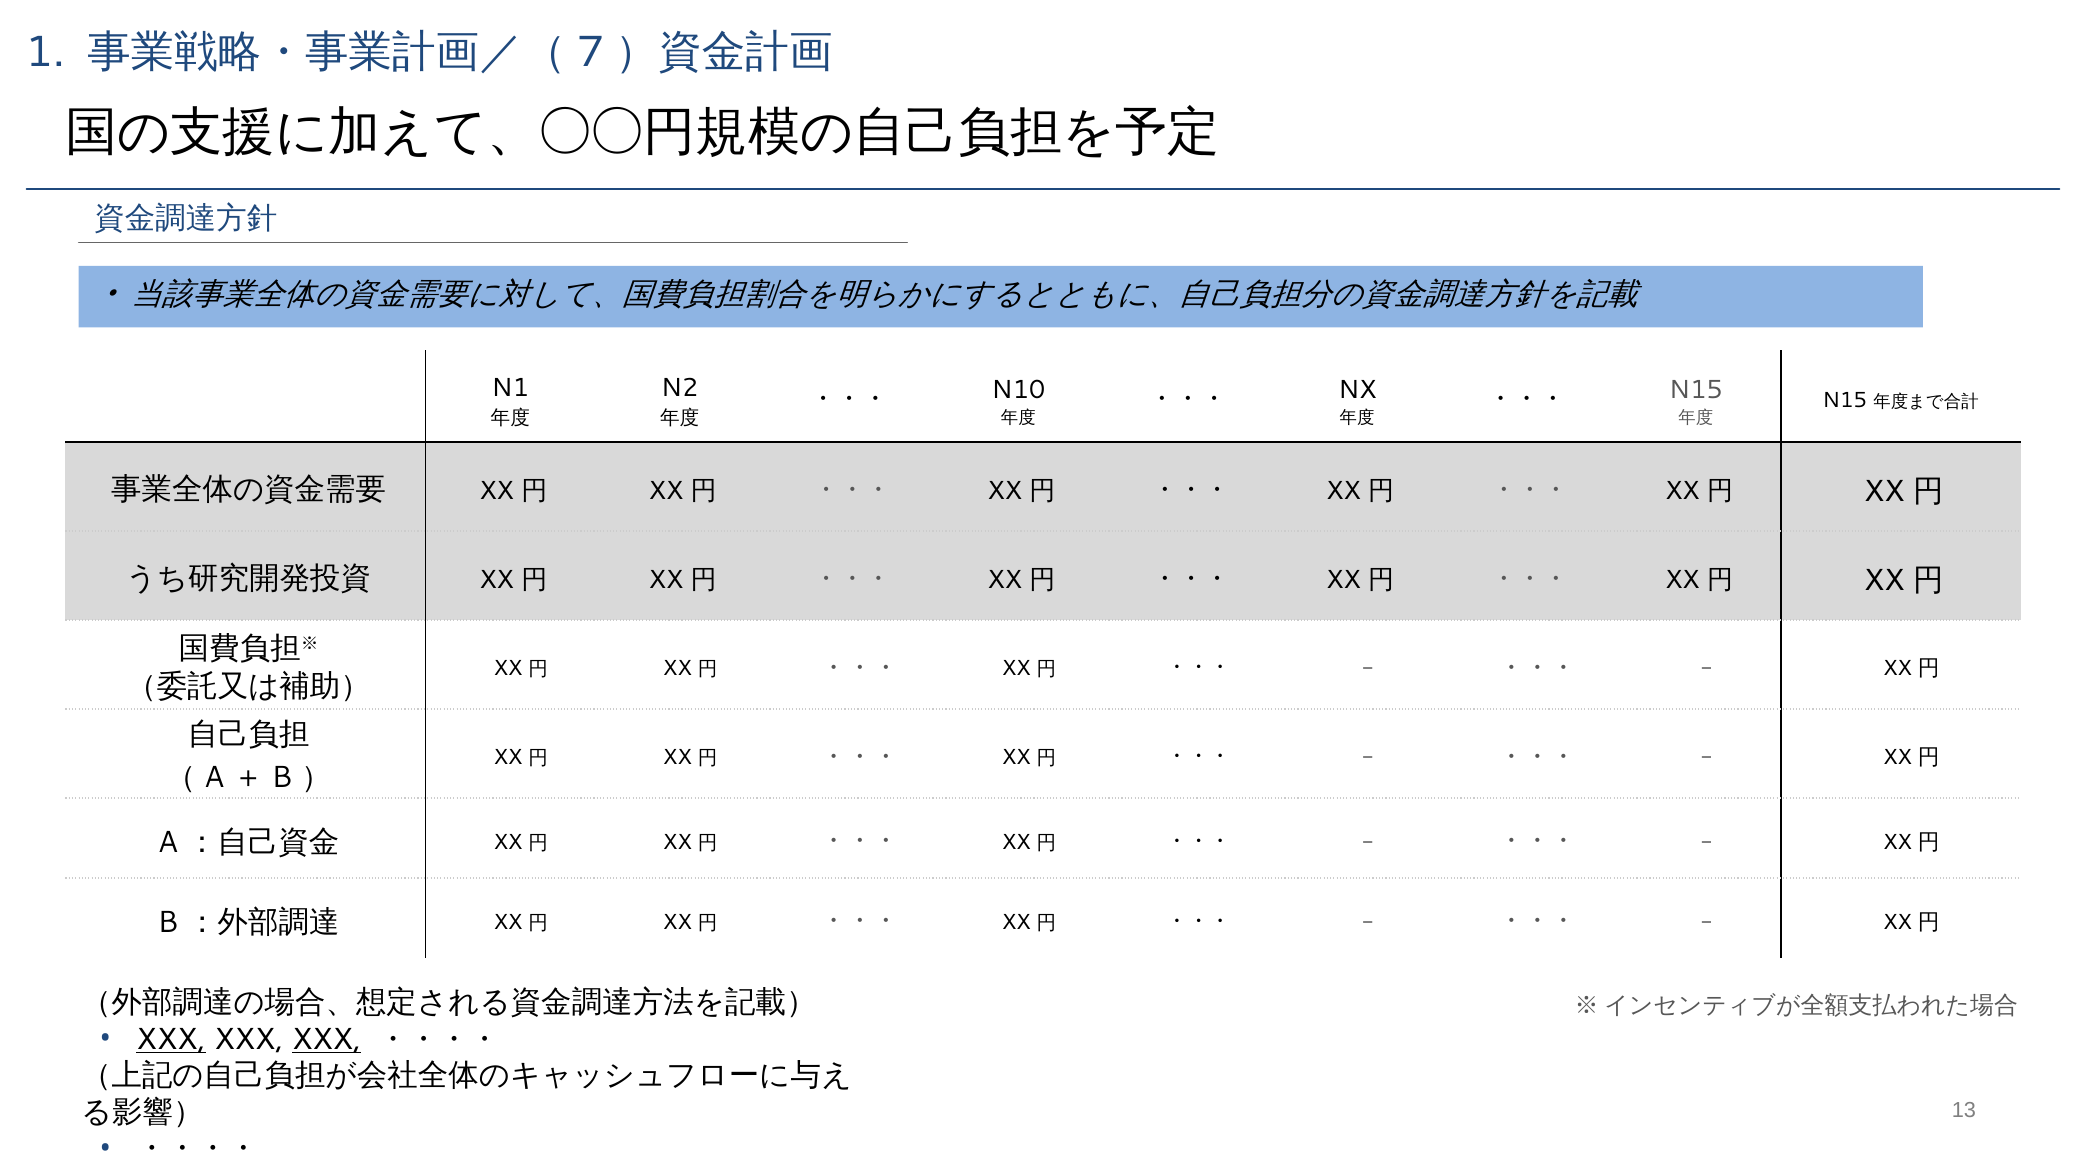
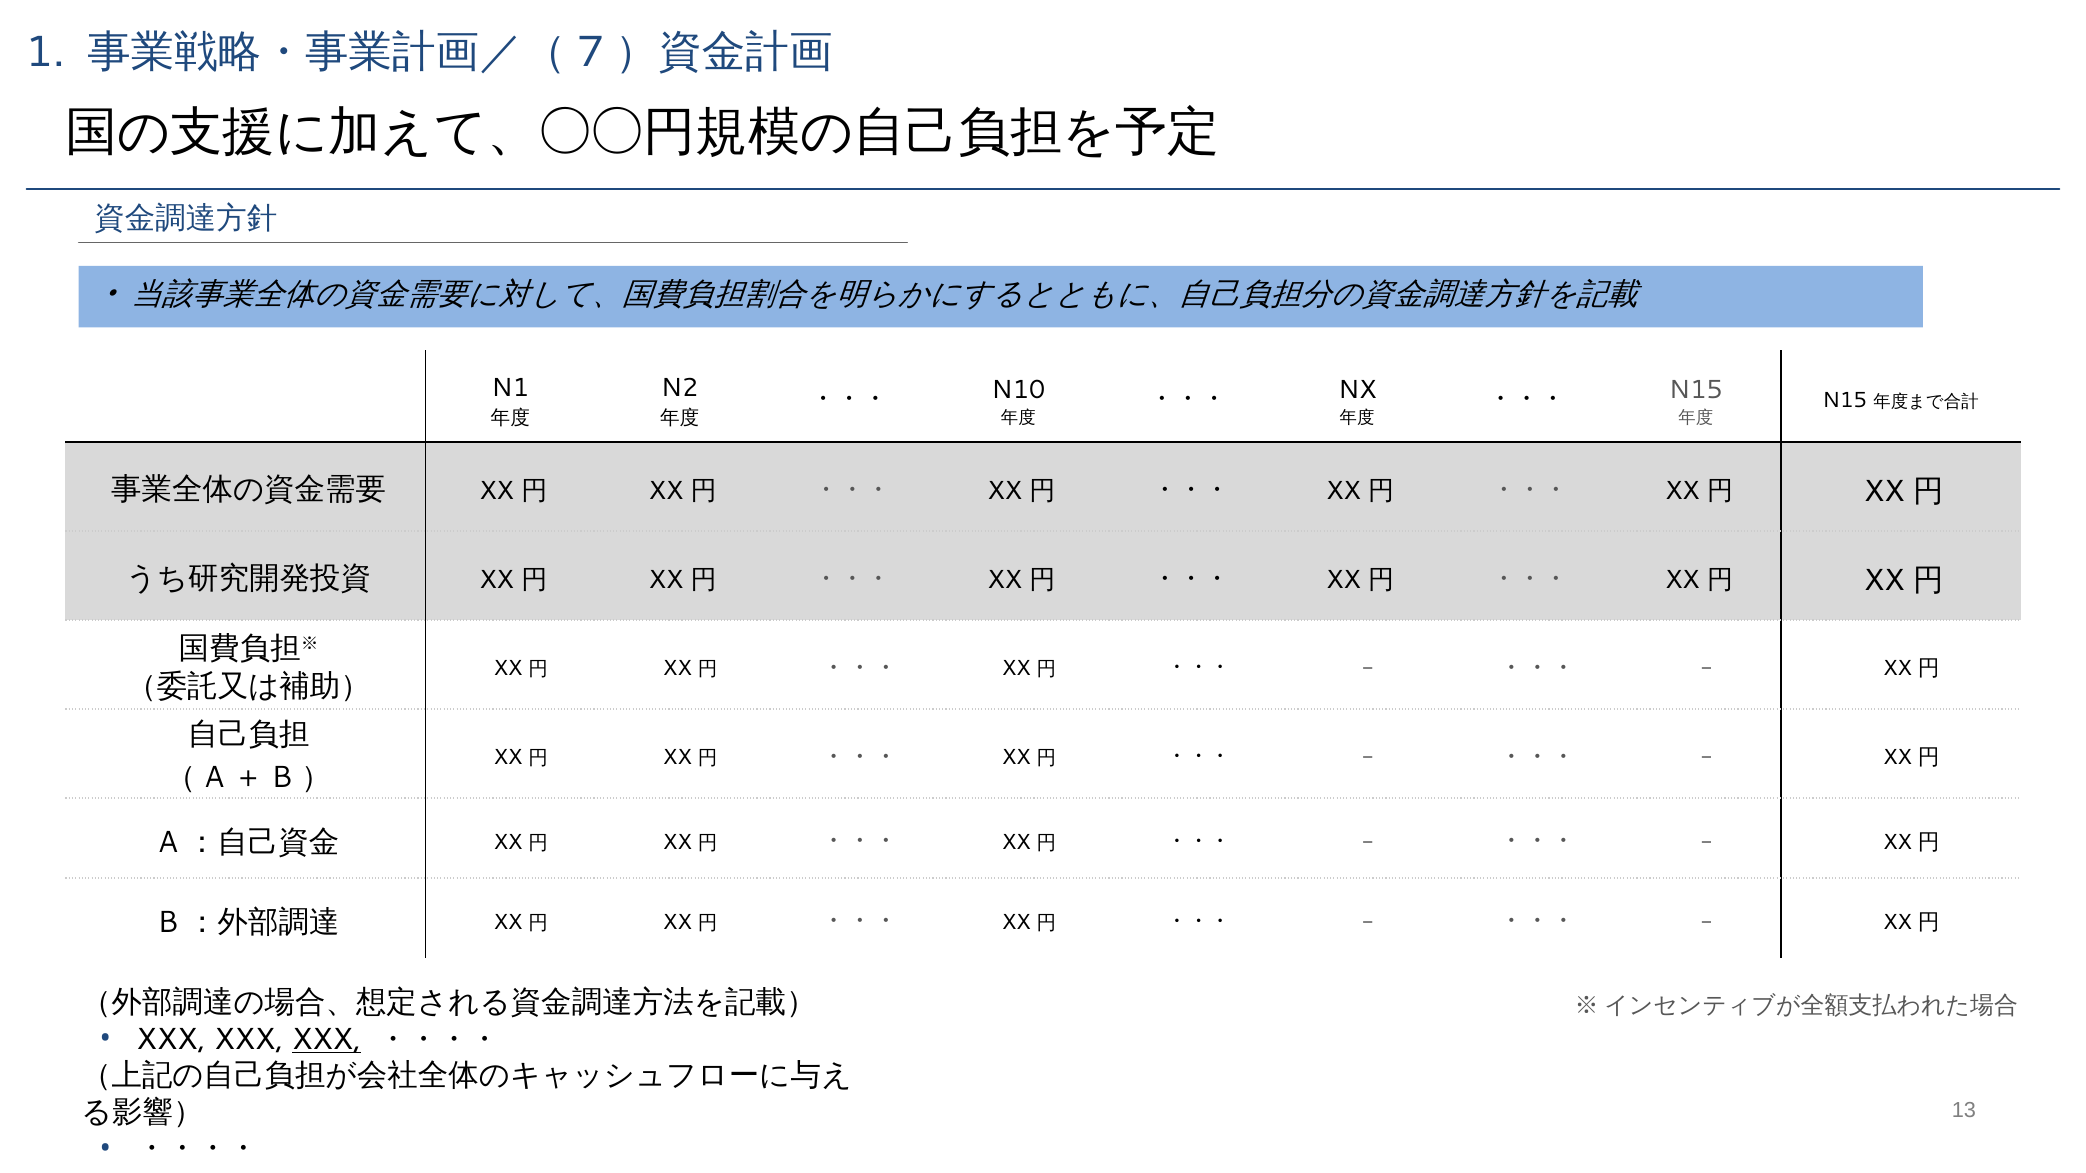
XXX underline: present -> none (171, 1040)
